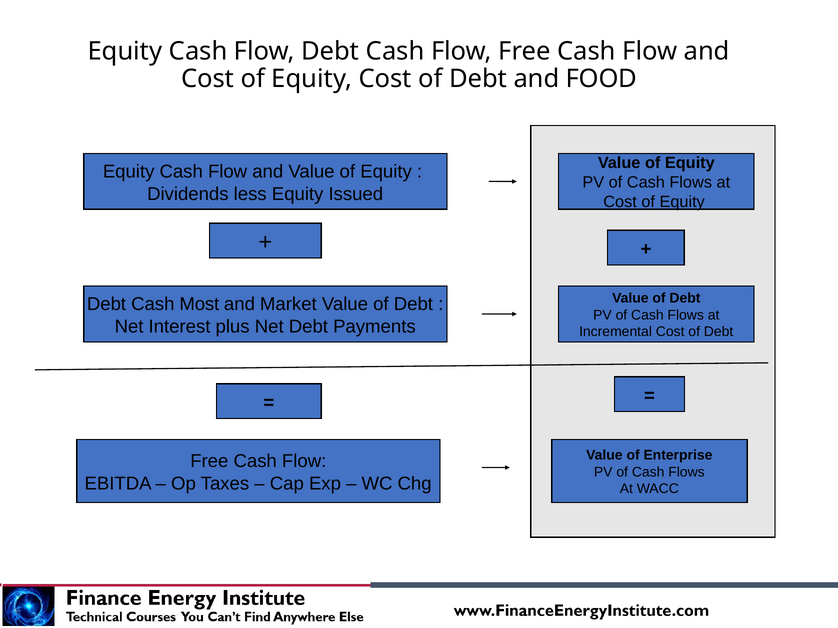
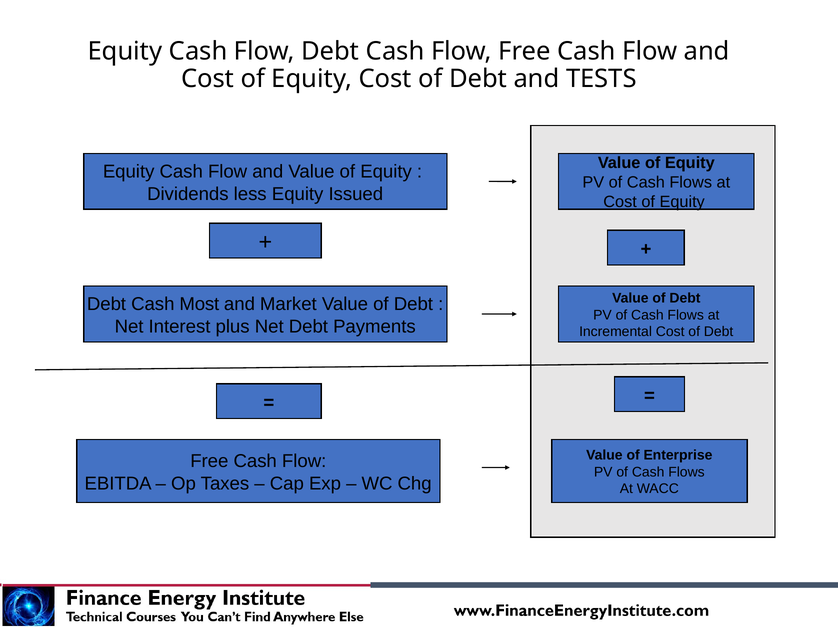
FOOD: FOOD -> TESTS (601, 79)
